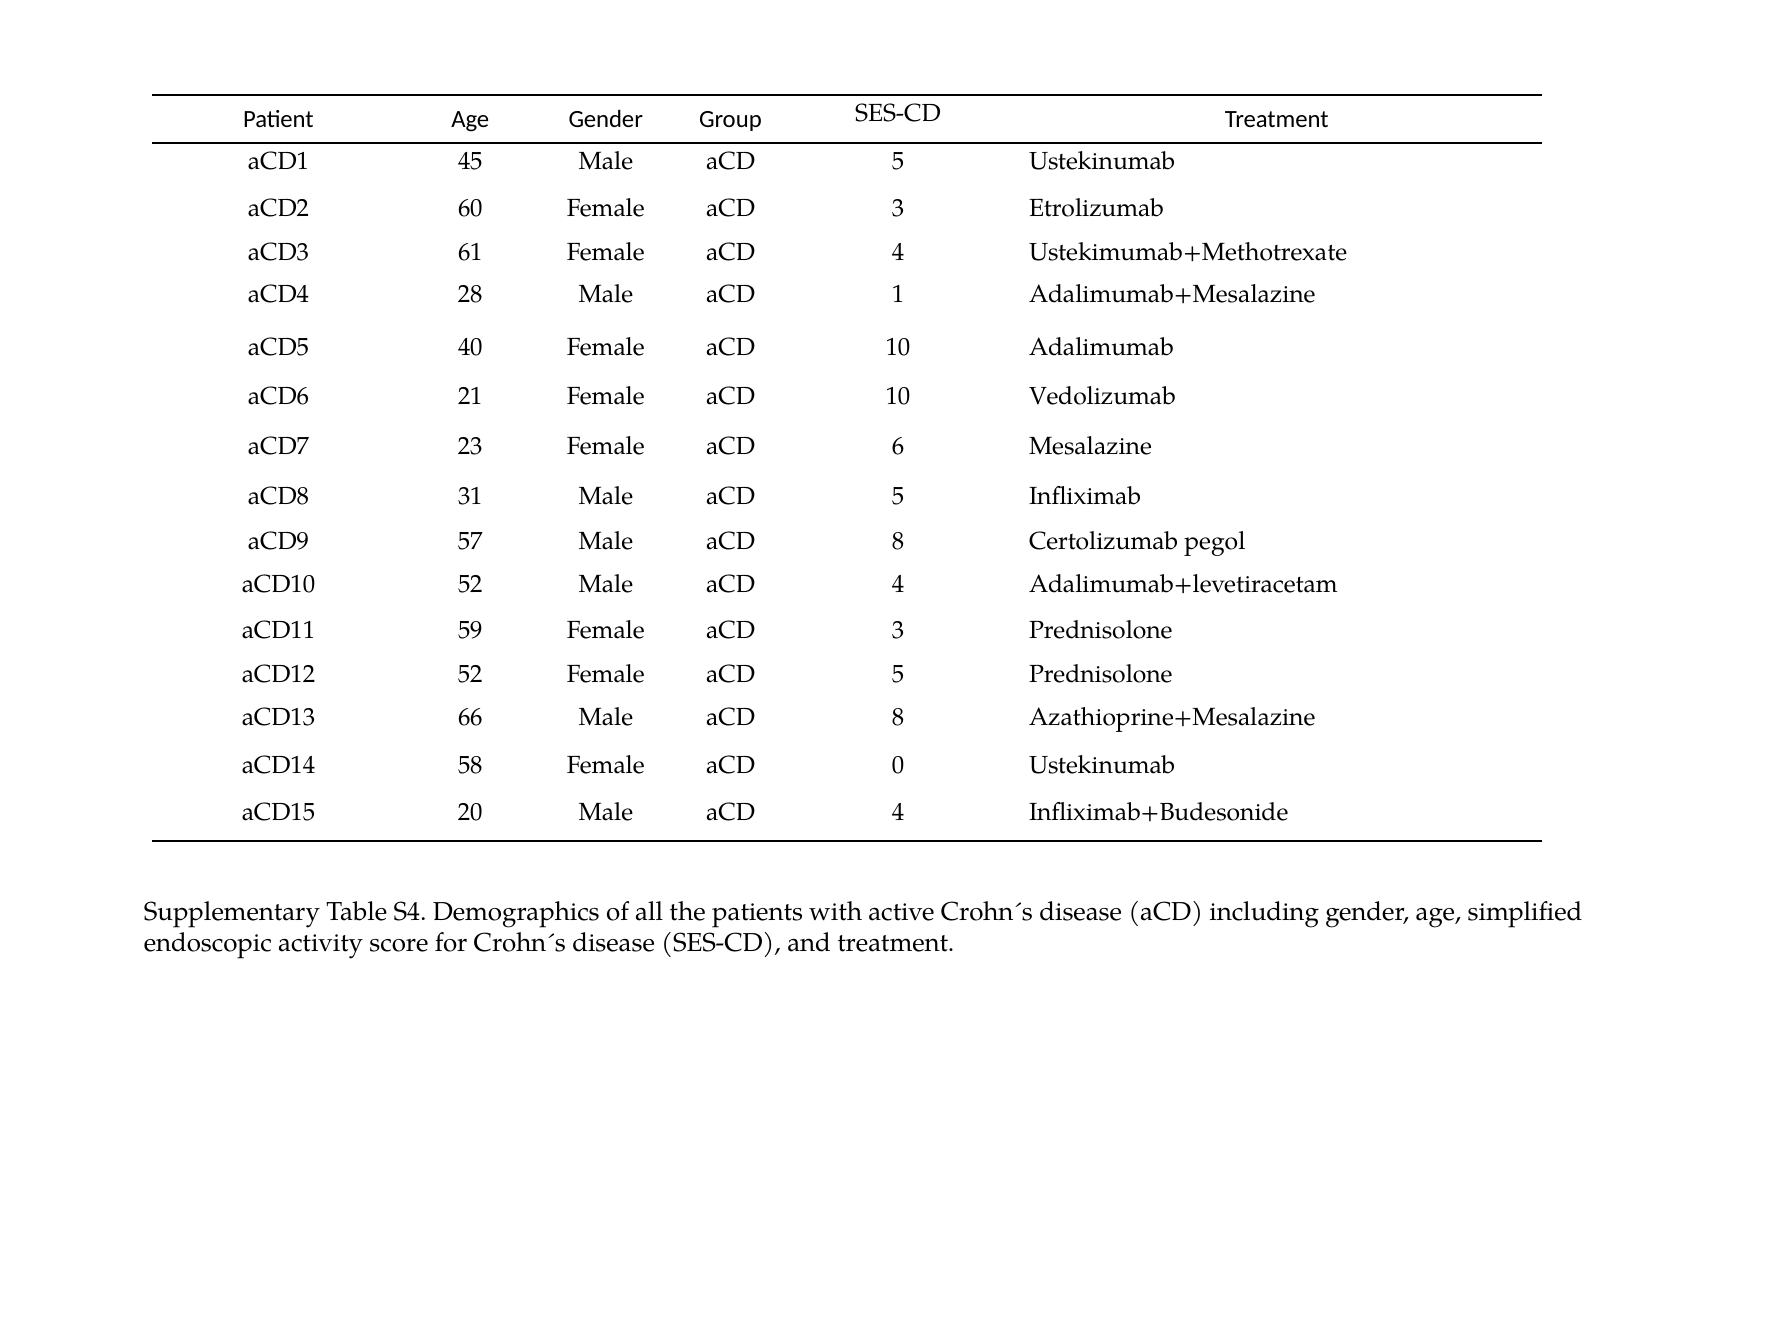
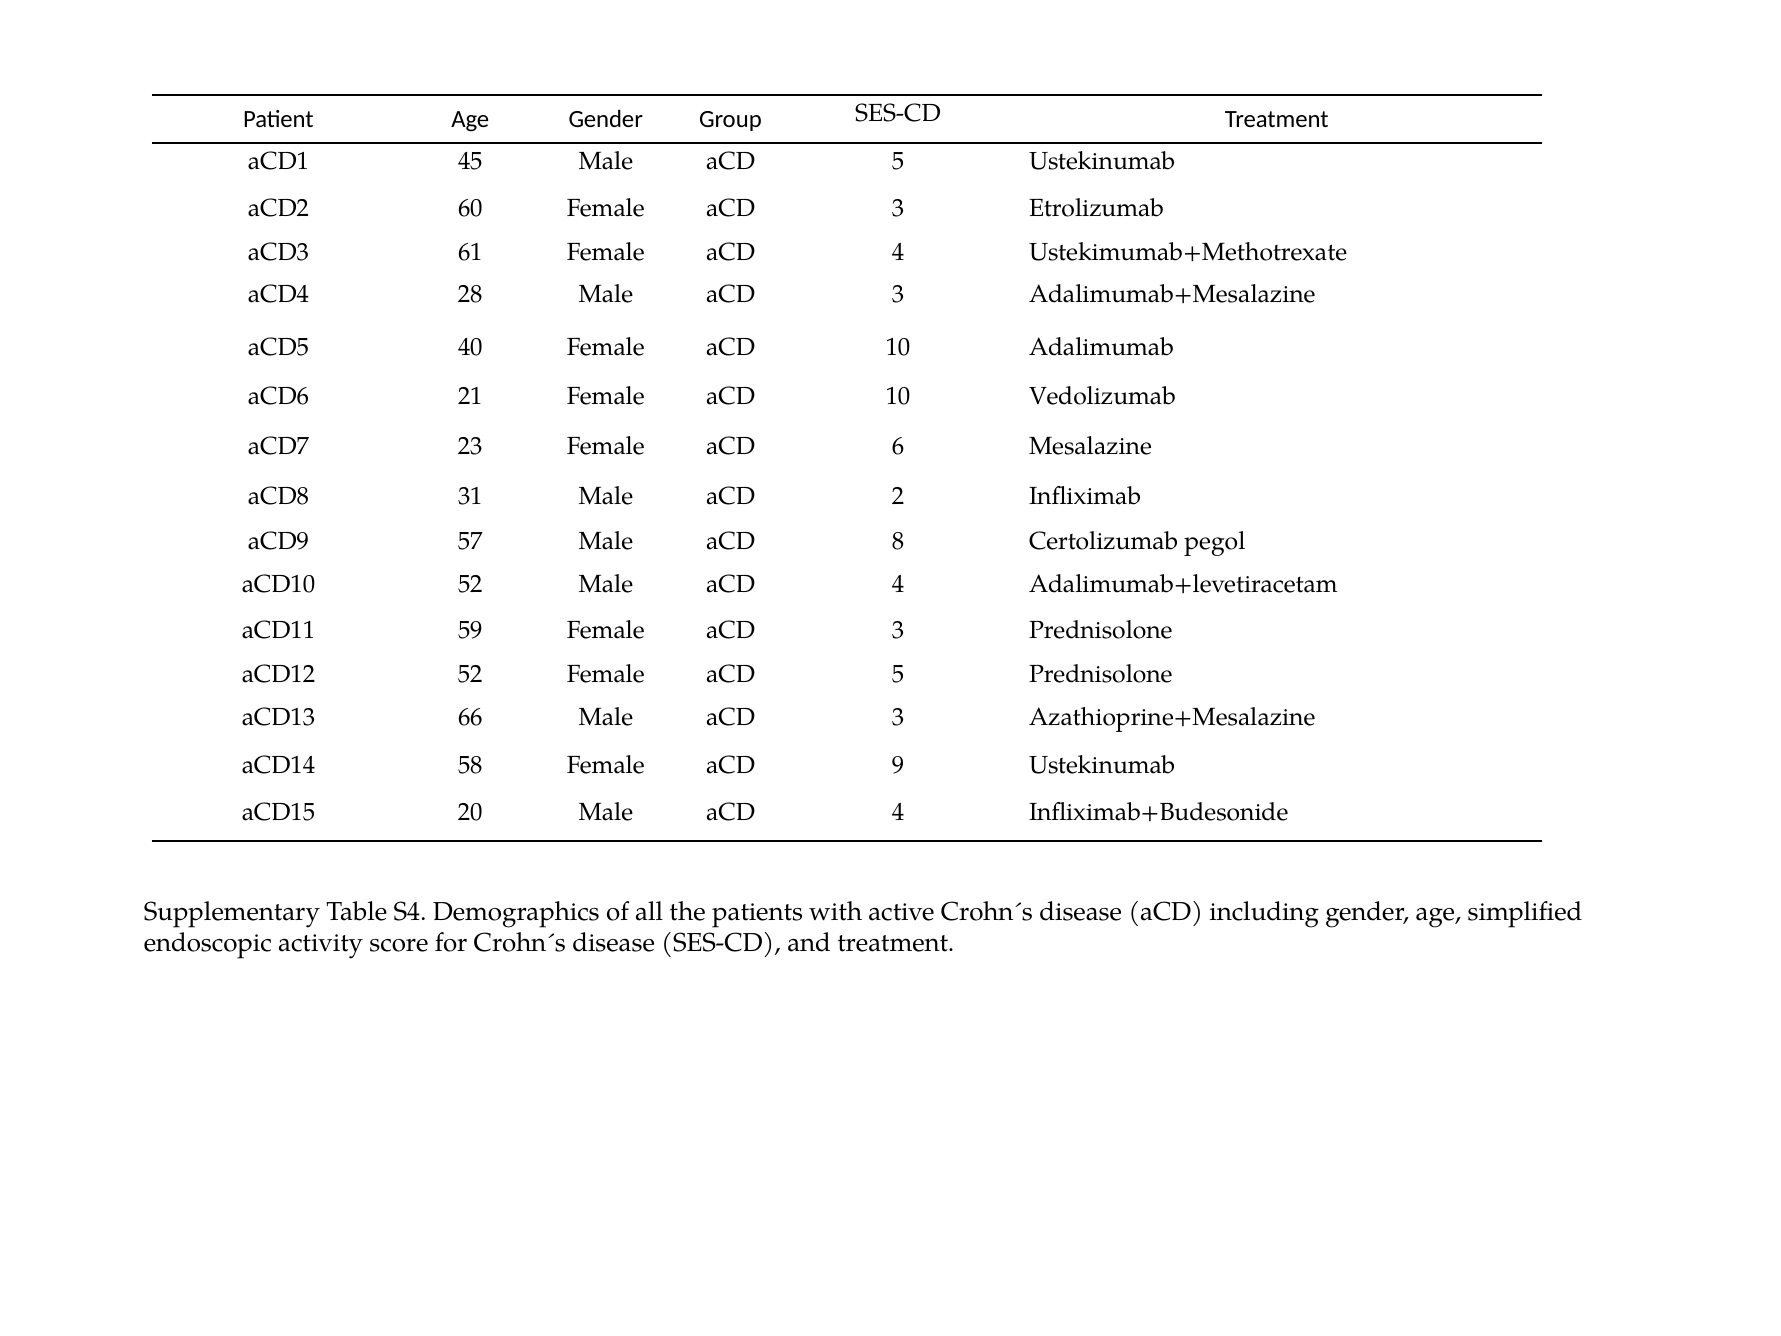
28 Male aCD 1: 1 -> 3 (898, 295)
31 Male aCD 5: 5 -> 2 (898, 496)
66 Male aCD 8: 8 -> 3 (898, 717)
0: 0 -> 9 (898, 765)
